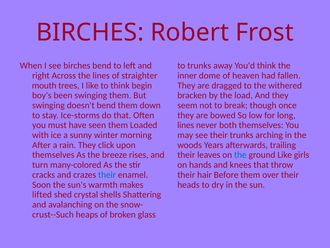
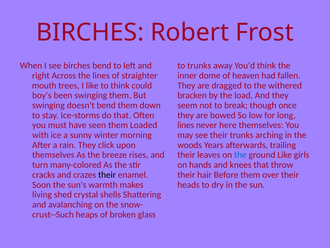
begin: begin -> could (142, 85)
both: both -> here (228, 125)
their colour: blue -> black (107, 174)
lifted: lifted -> living (42, 194)
